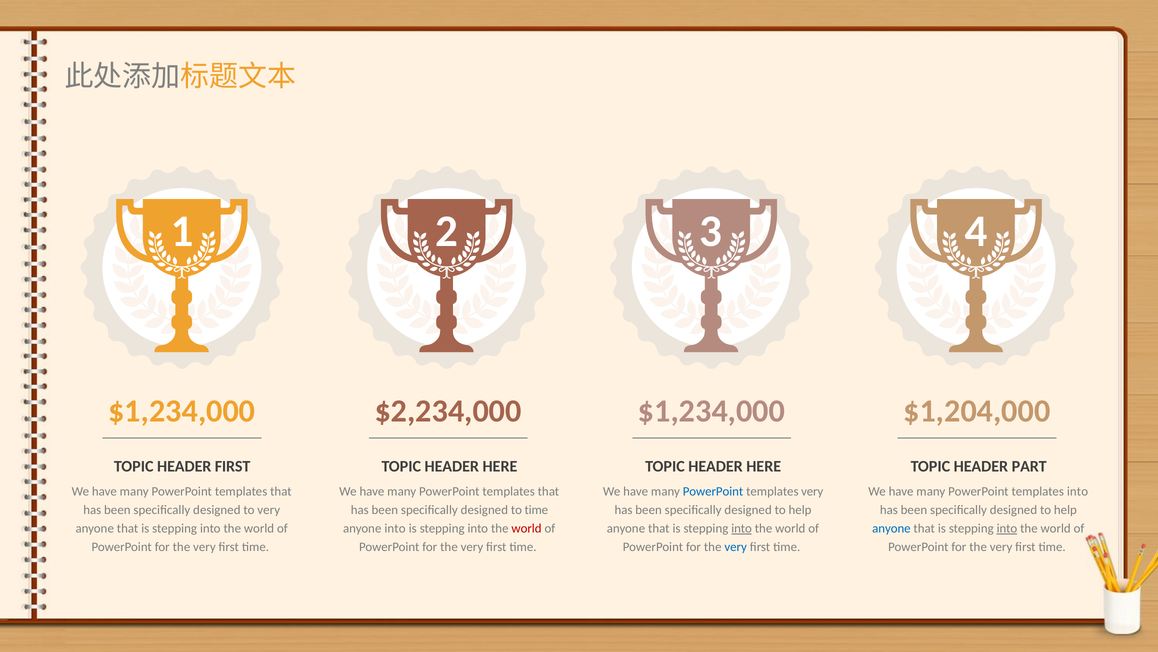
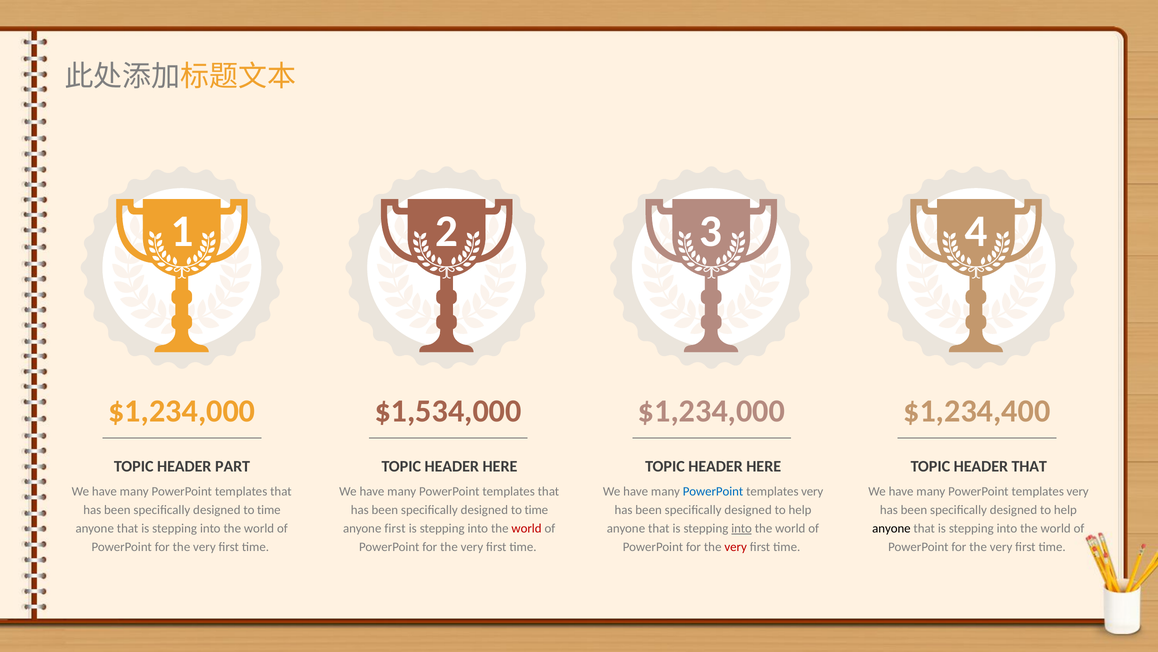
$2,234,000: $2,234,000 -> $1,534,000 (448, 411)
$1,204,000: $1,204,000 -> $1,234,400 (977, 411)
HEADER FIRST: FIRST -> PART (233, 466)
HEADER PART: PART -> THAT (1029, 466)
into: into -> very (1078, 491)
very: very -> time (269, 510)
anyone into: into -> first (395, 528)
anyone colour: blue -> black (891, 528)
into underline: present -> none (1007, 528)
very colour: blue -> red (736, 546)
